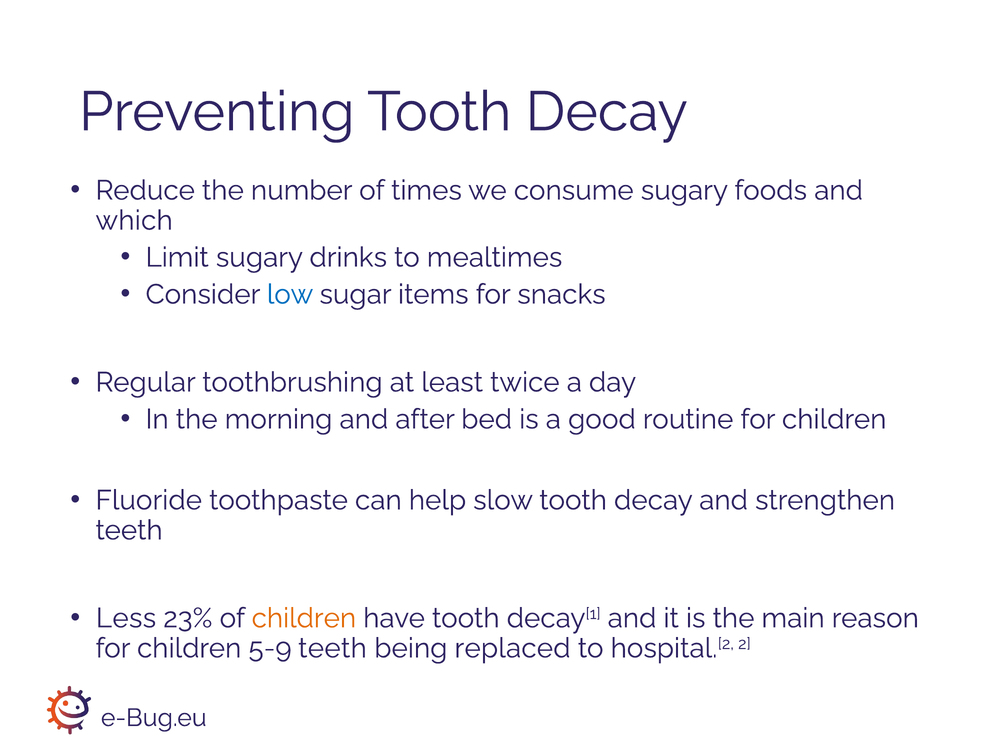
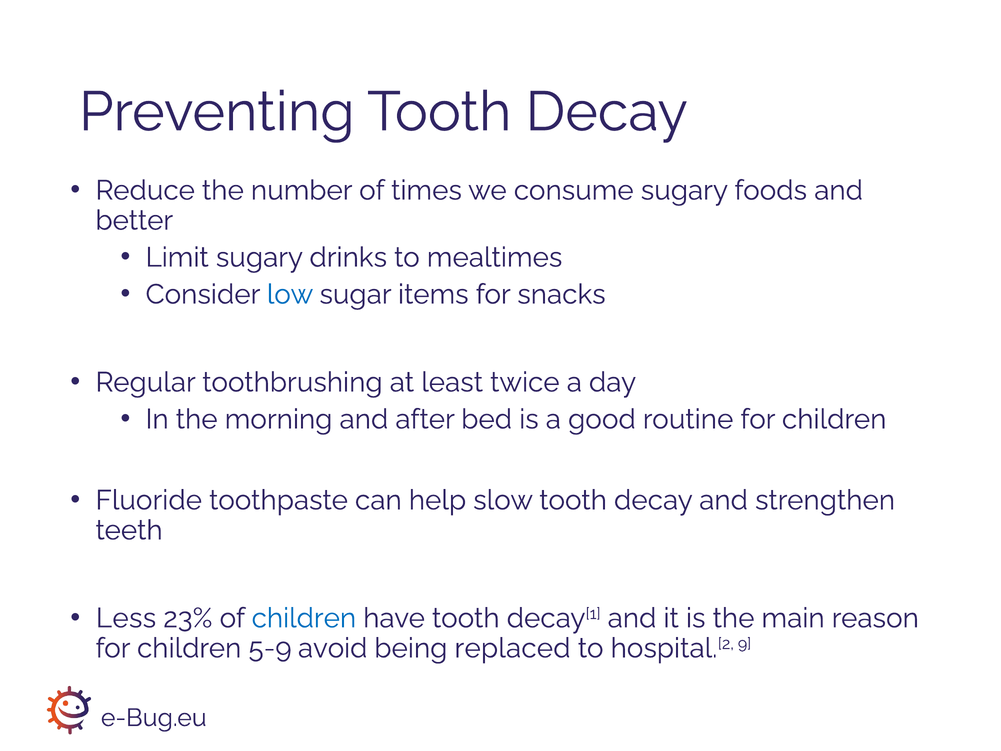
which: which -> better (134, 220)
children colour: orange -> blue (304, 618)
5-9 teeth: teeth -> avoid (333, 648)
2: 2 -> 9 (745, 644)
